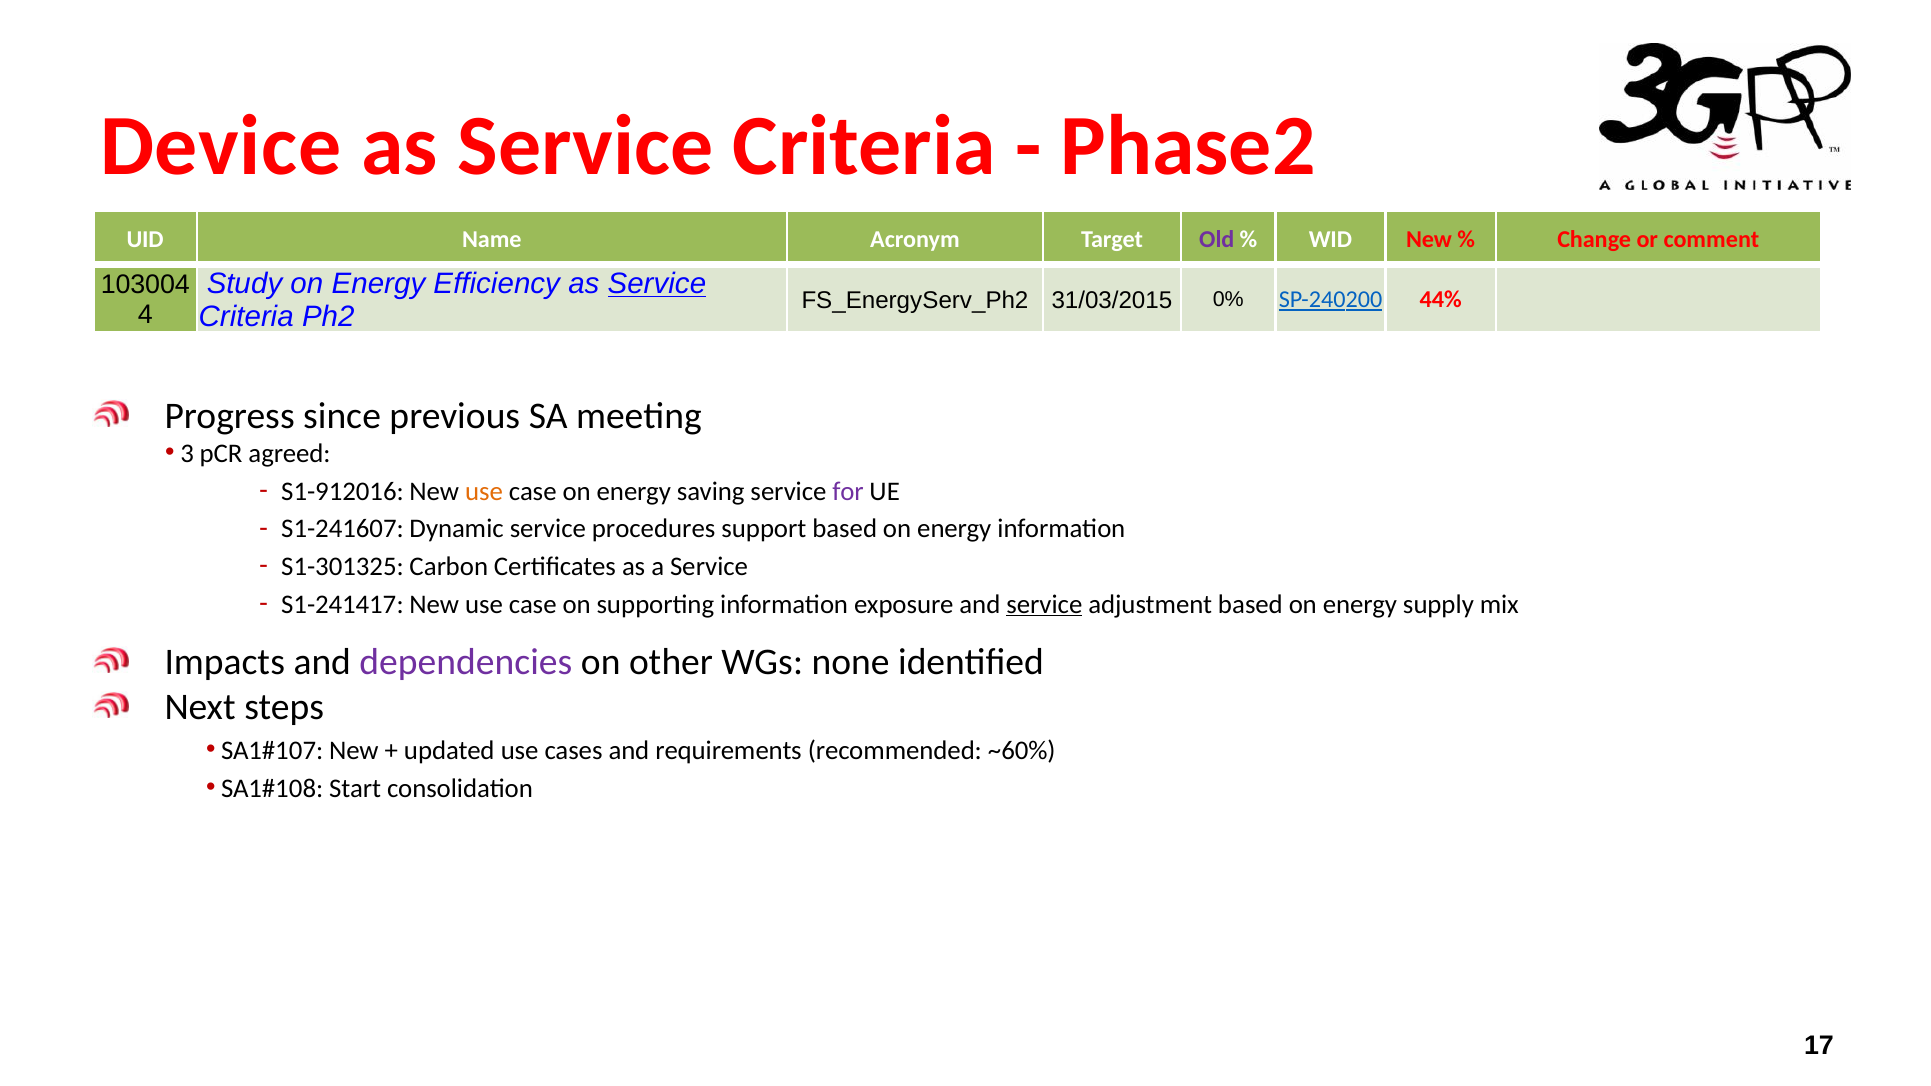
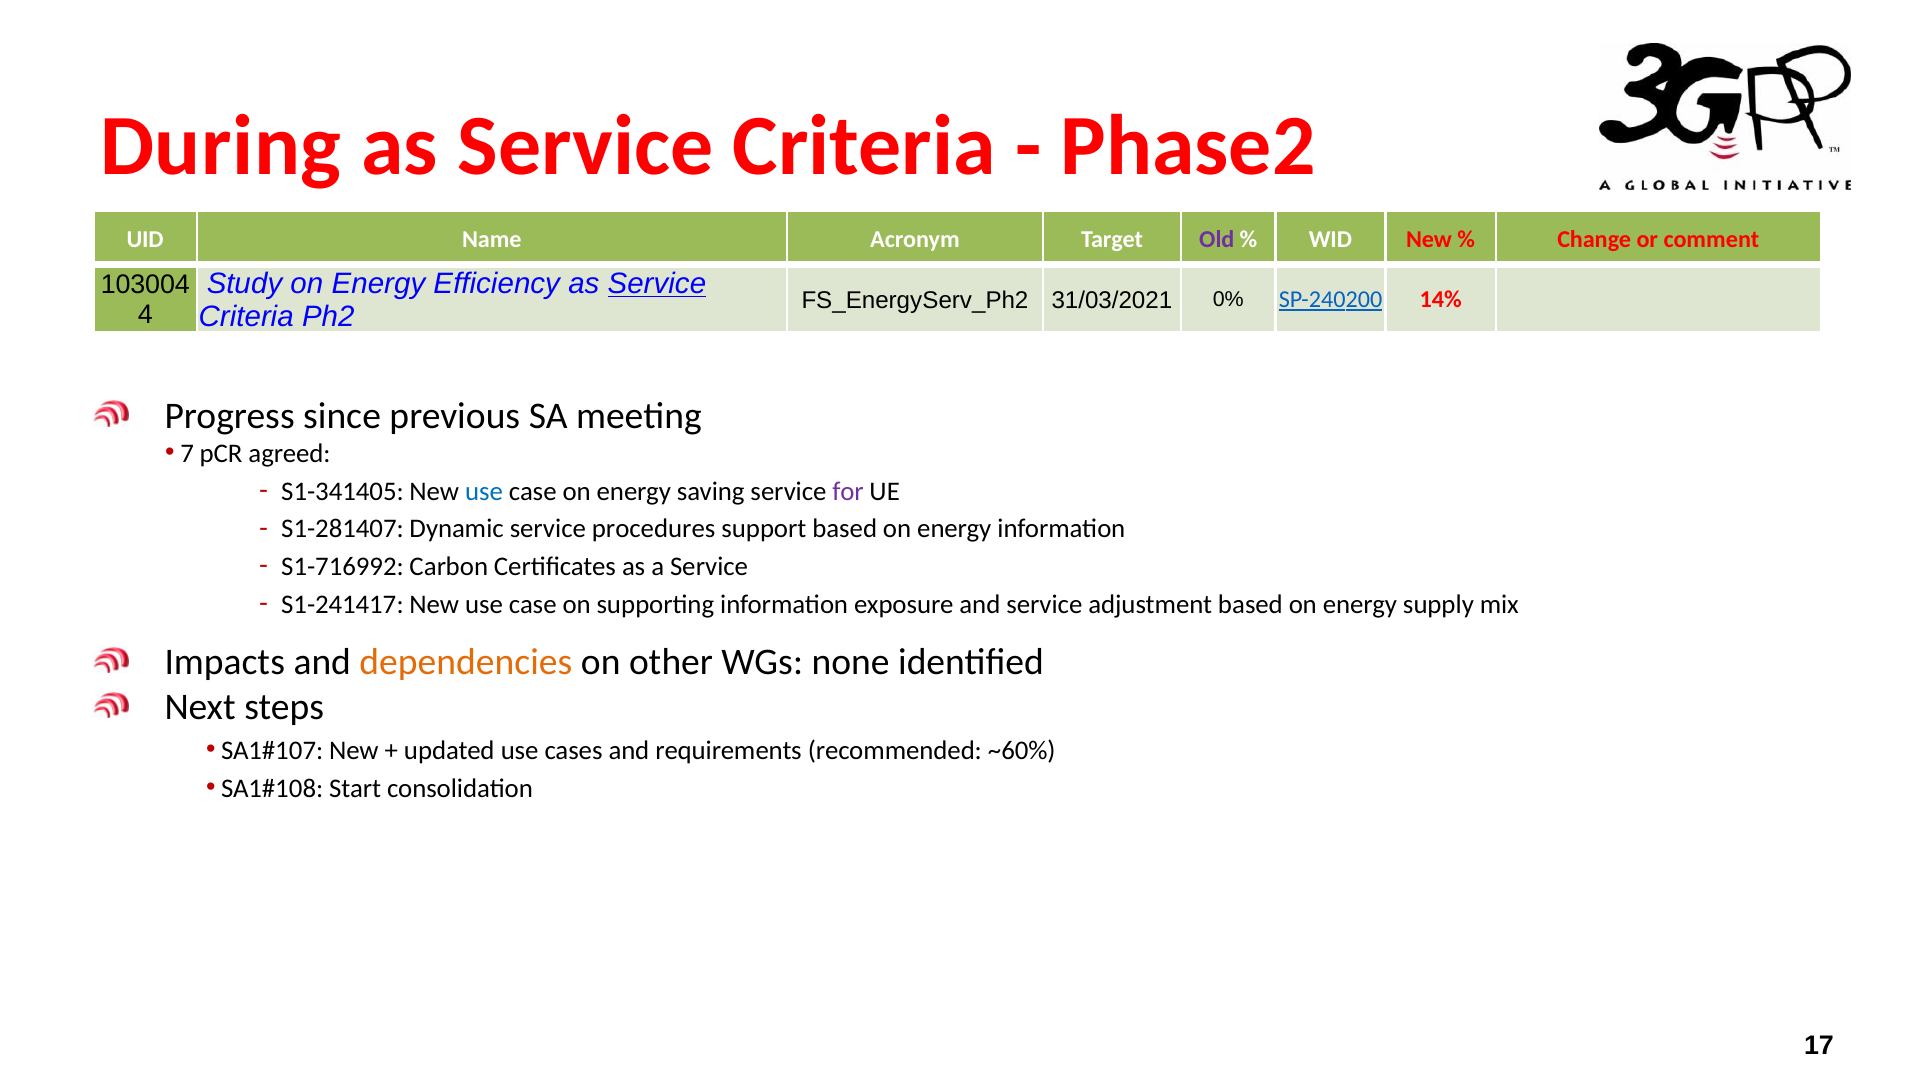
Device: Device -> During (221, 147)
31/03/2015: 31/03/2015 -> 31/03/2021 (1112, 300)
44%: 44% -> 14% (1441, 300)
3: 3 -> 7 (187, 454)
S1-912016: S1-912016 -> S1-341405 (342, 491)
use colour: orange -> blue (484, 491)
S1-241607: S1-241607 -> S1-281407 (342, 529)
S1-301325: S1-301325 -> S1-716992 (342, 567)
service underline: present -> none (1044, 604)
dependencies colour: purple -> orange (466, 662)
